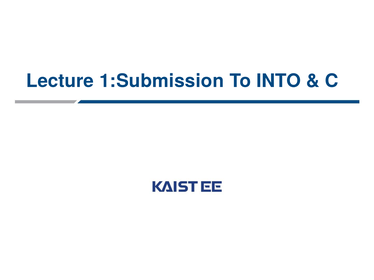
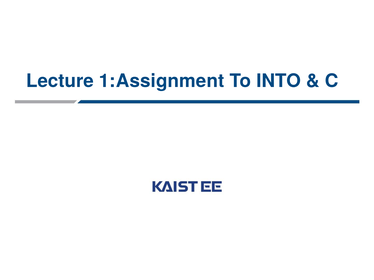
1:Submission: 1:Submission -> 1:Assignment (162, 81)
